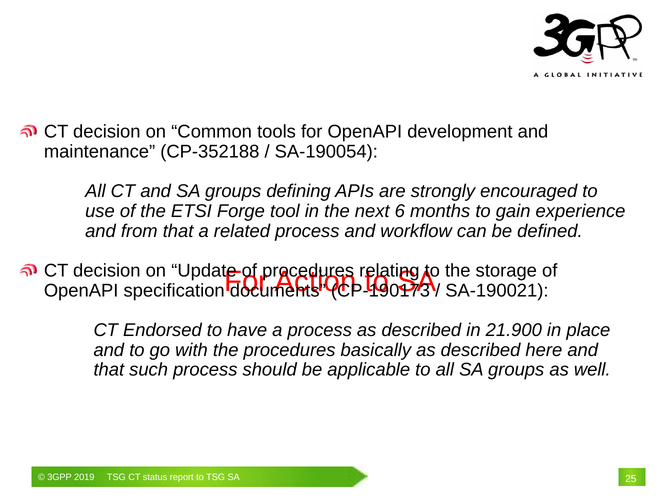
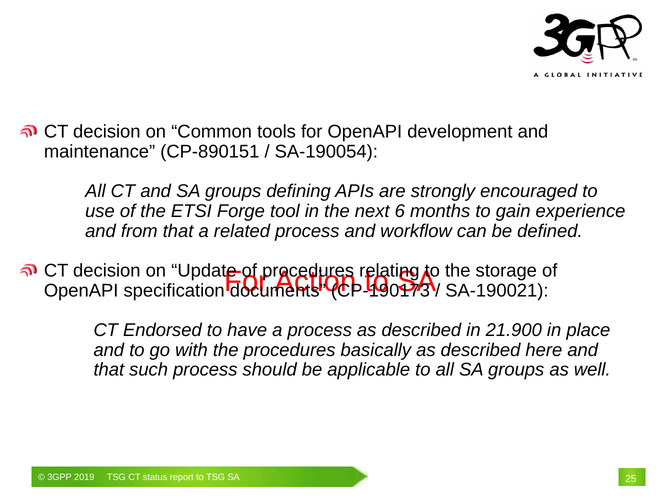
CP-352188: CP-352188 -> CP-890151 (210, 152)
